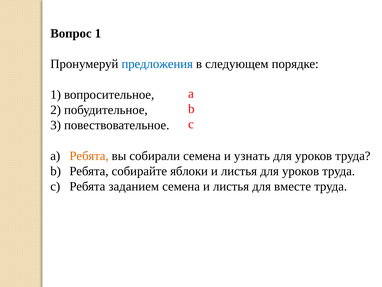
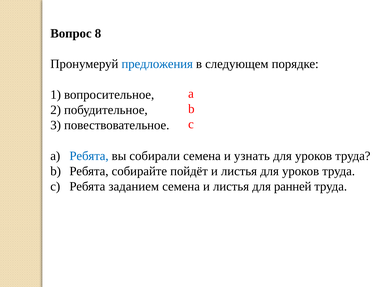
Вопрос 1: 1 -> 8 (98, 33)
Ребята colour: orange -> blue (89, 156)
яблоки: яблоки -> пойдёт (189, 171)
вместе: вместе -> ранней (293, 186)
